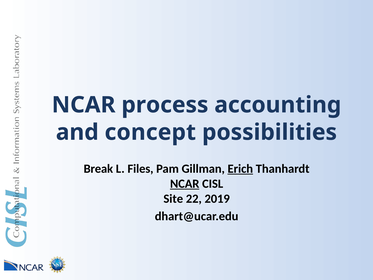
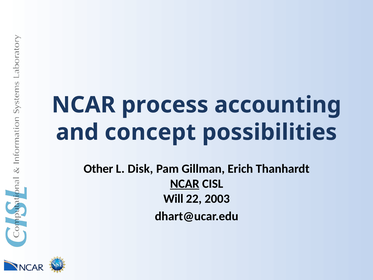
Break: Break -> Other (98, 169)
Files: Files -> Disk (140, 169)
Erich underline: present -> none (240, 169)
Site: Site -> Will (173, 199)
2019: 2019 -> 2003 (217, 199)
